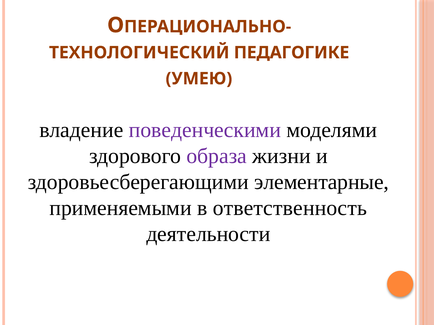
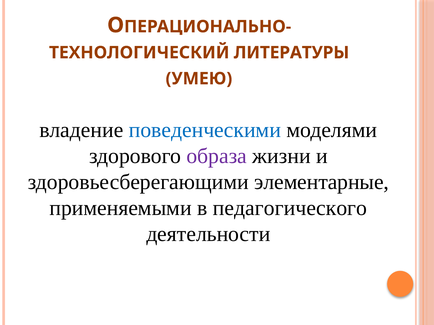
ПЕДАГОГИКЕ: ПЕДАГОГИКЕ -> ЛИТЕРАТУРЫ (292, 53)
поведенческими colour: purple -> blue (205, 130)
ответственность: ответственность -> педагогического (290, 208)
